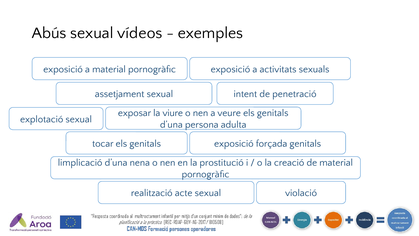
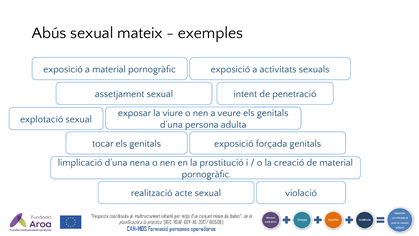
vídeos: vídeos -> mateix (140, 33)
